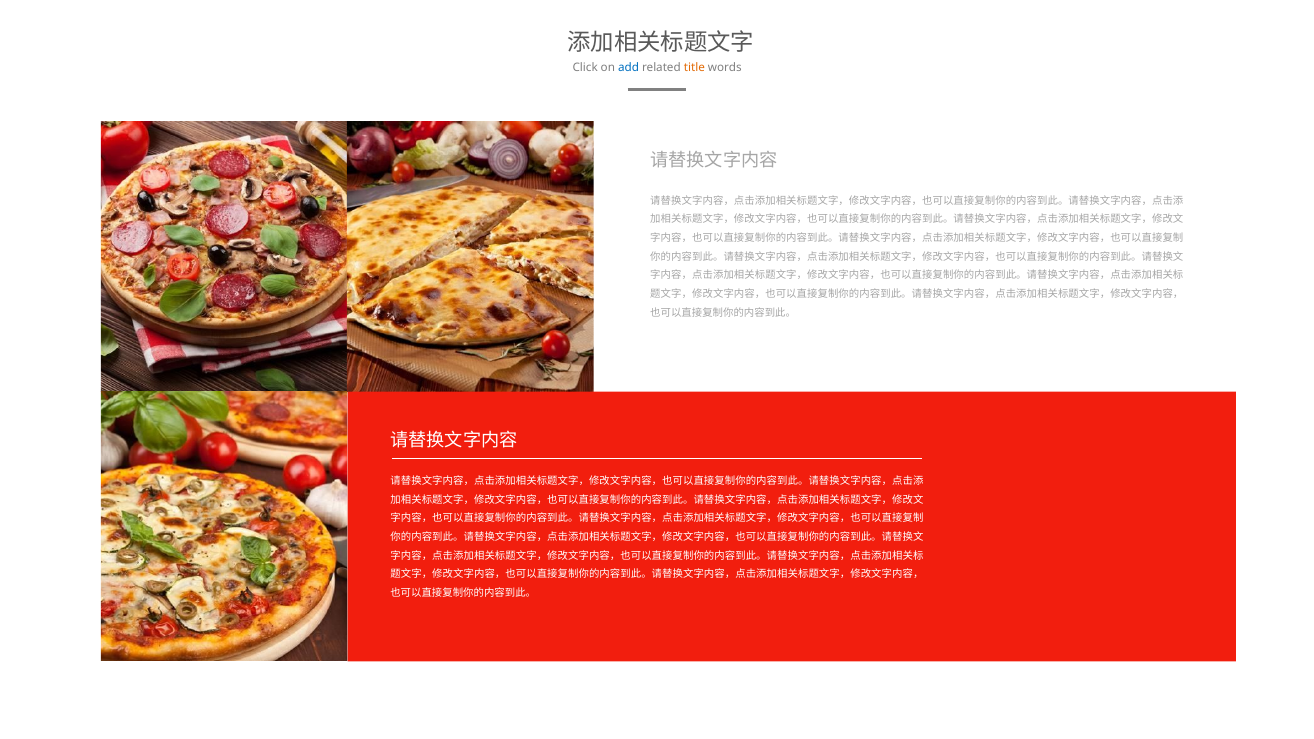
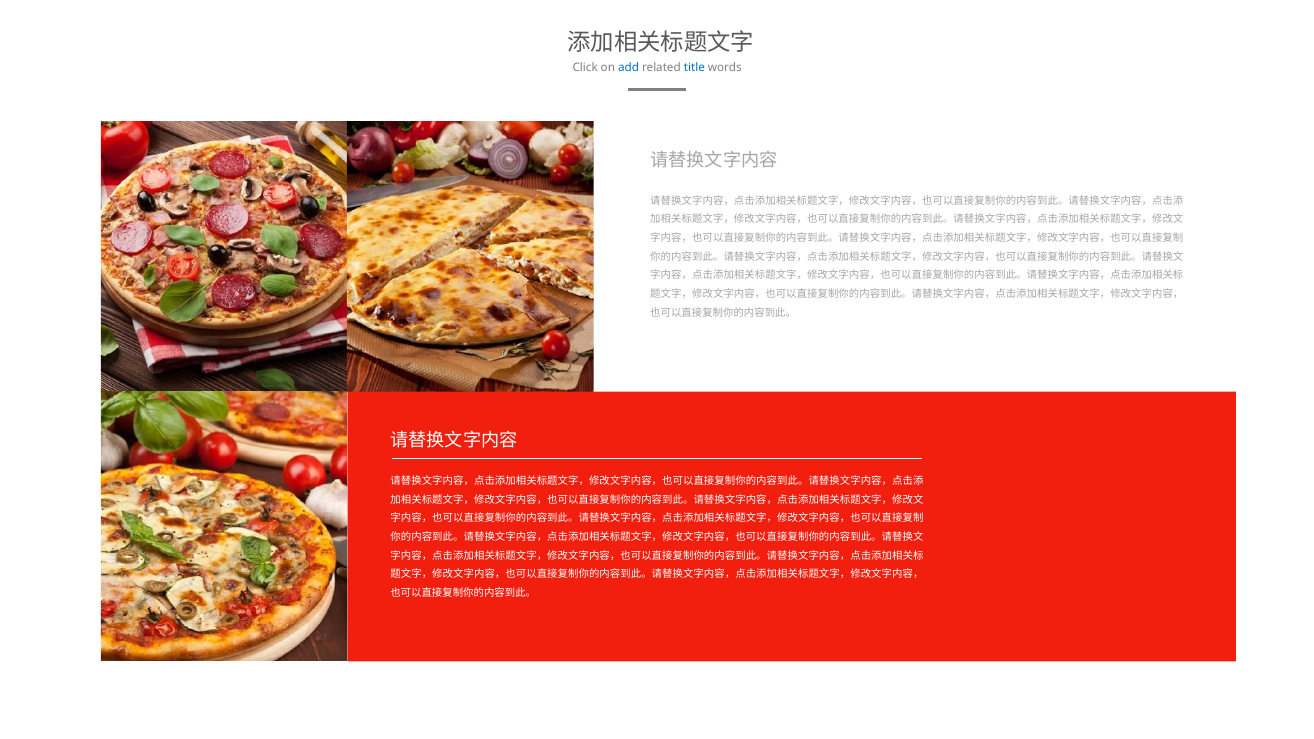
title colour: orange -> blue (694, 67)
